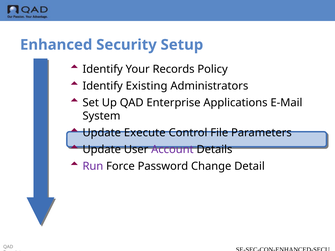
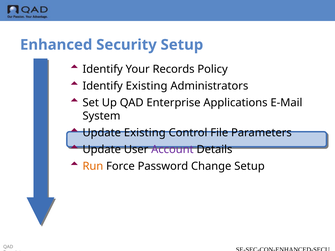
Update Execute: Execute -> Existing (145, 133)
Run colour: purple -> orange (93, 166)
Change Detail: Detail -> Setup (249, 166)
